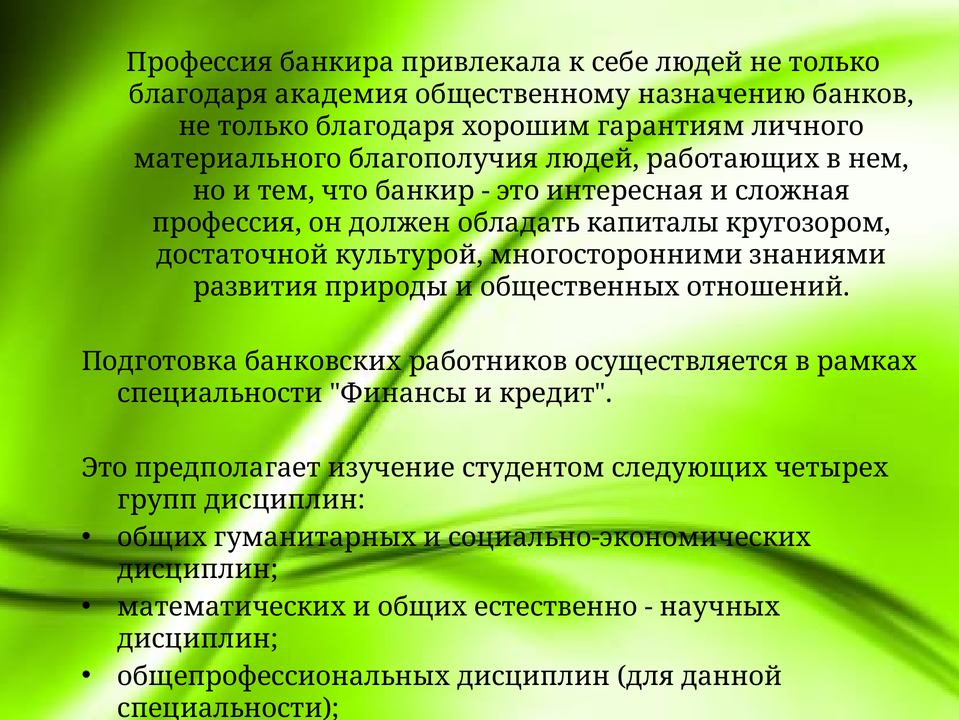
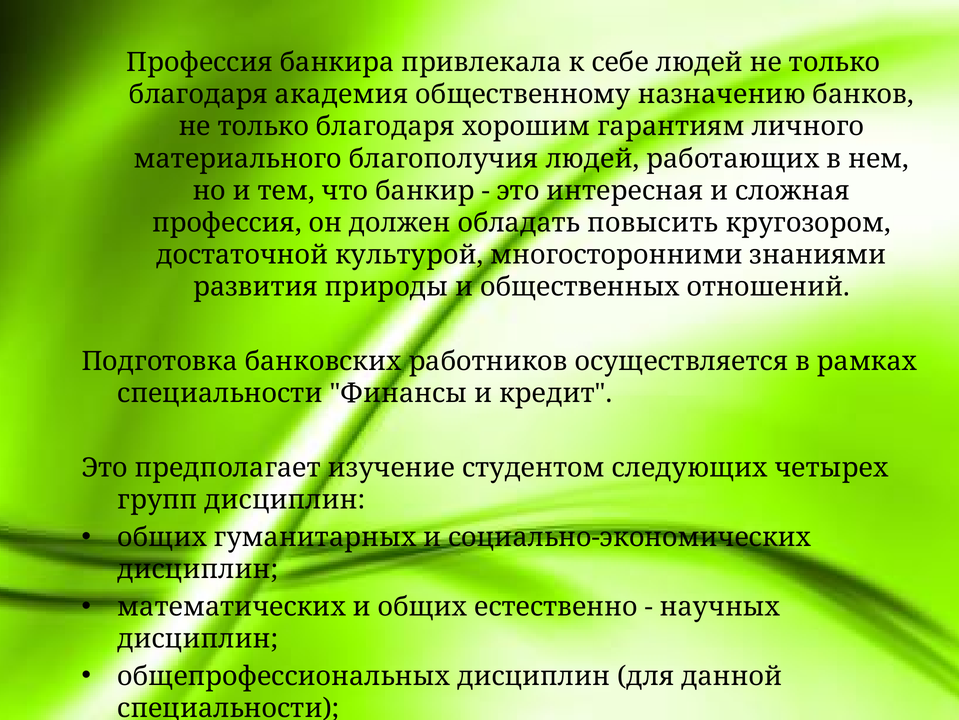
капиталы: капиталы -> повысить (653, 222)
